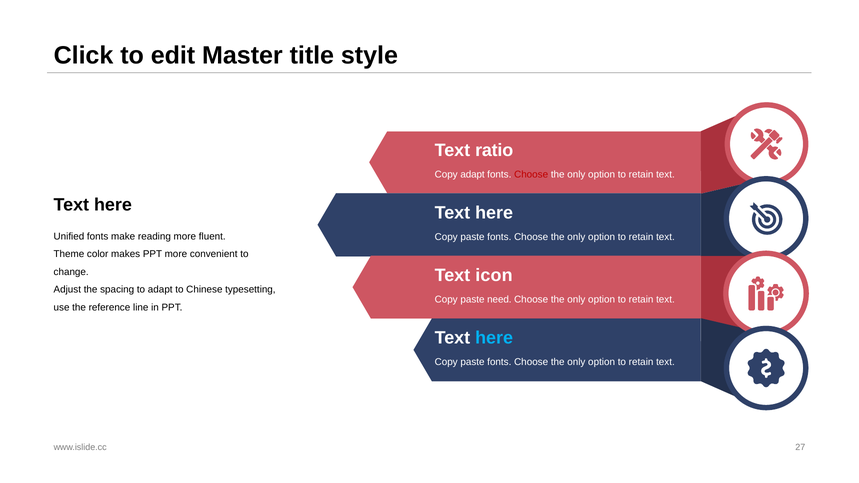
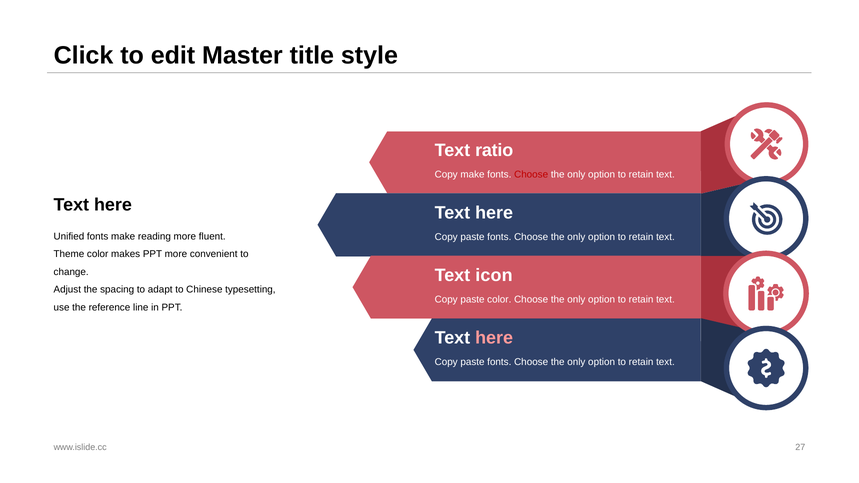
Copy adapt: adapt -> make (473, 175)
paste need: need -> color (499, 299)
here colour: light blue -> pink (494, 338)
